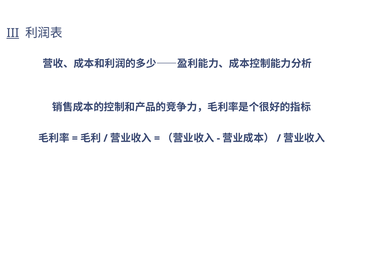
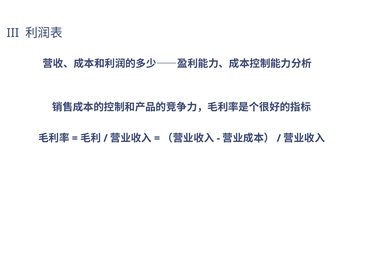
III underline: present -> none (13, 33)
